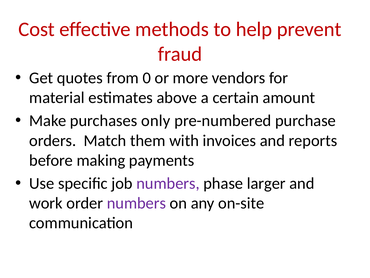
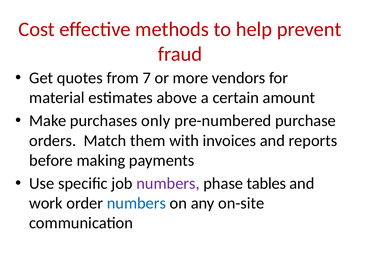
0: 0 -> 7 (147, 78)
larger: larger -> tables (266, 183)
numbers colour: purple -> blue (136, 203)
